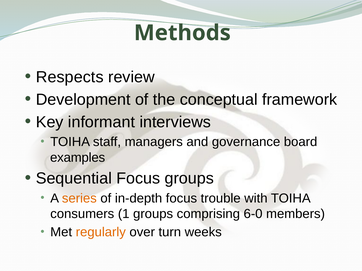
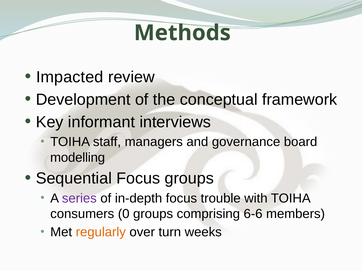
Respects: Respects -> Impacted (70, 77)
examples: examples -> modelling (78, 158)
series colour: orange -> purple (79, 199)
1: 1 -> 0 (124, 214)
6-0: 6-0 -> 6-6 (253, 214)
